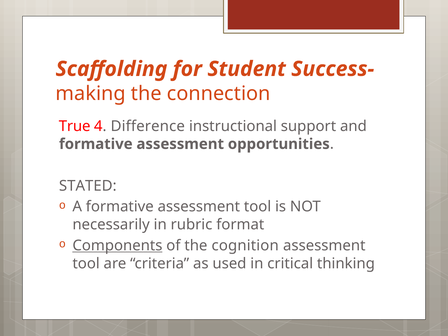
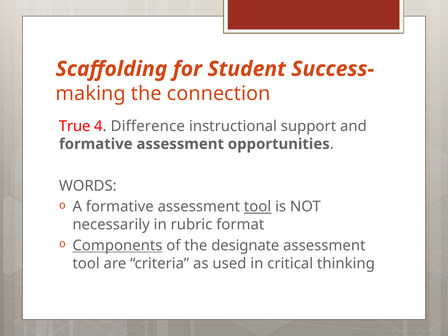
STATED: STATED -> WORDS (88, 186)
tool underline: none -> present (258, 207)
cognition: cognition -> designate (245, 246)
